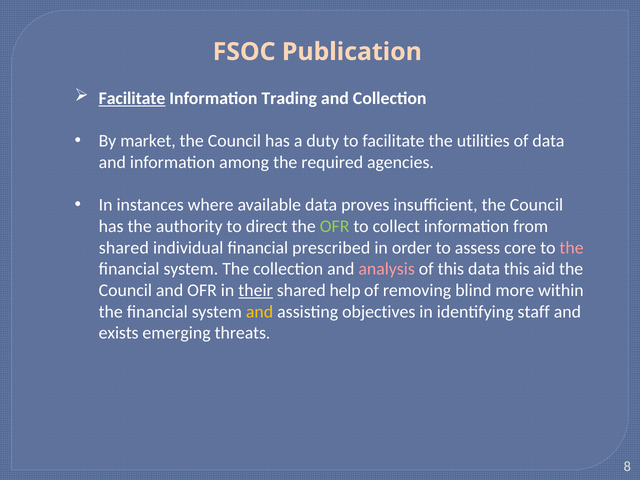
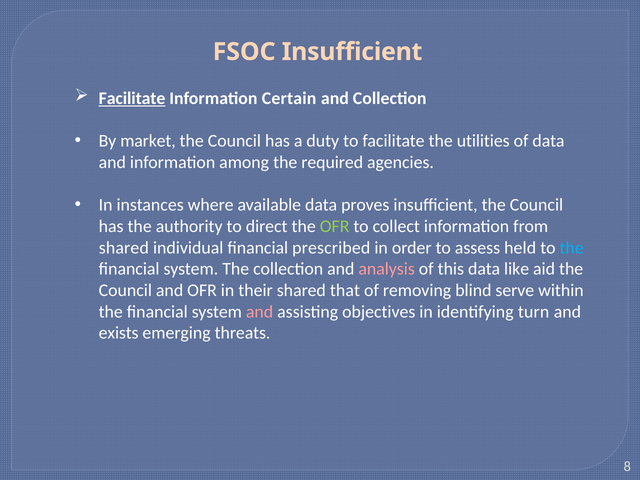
FSOC Publication: Publication -> Insufficient (352, 52)
Trading: Trading -> Certain (289, 98)
core: core -> held (520, 248)
the colour: pink -> light blue (572, 248)
data this: this -> like (517, 269)
their underline: present -> none (256, 290)
help: help -> that (345, 290)
more: more -> serve (515, 290)
and colour: yellow -> pink (260, 312)
staff: staff -> turn (534, 312)
